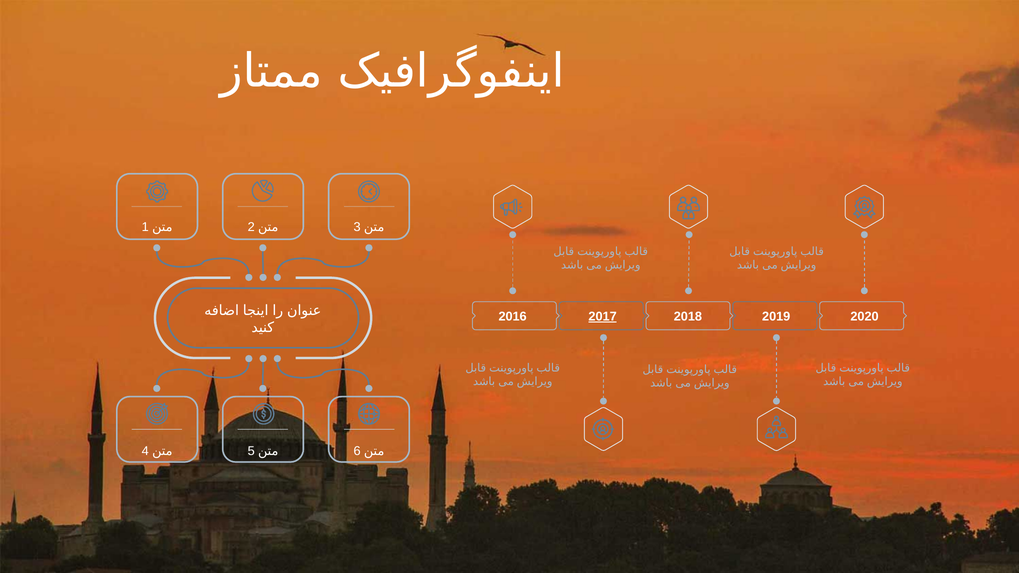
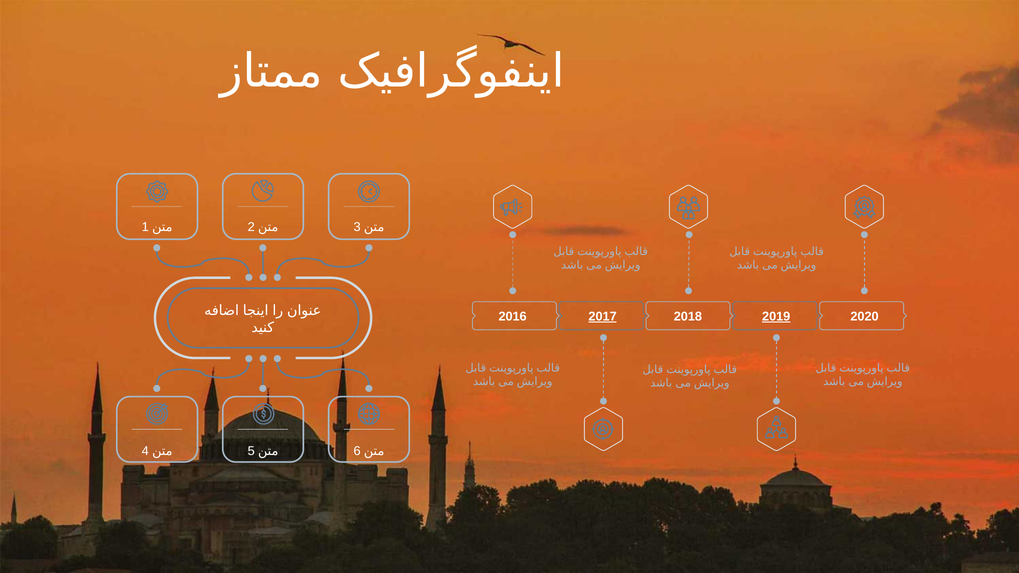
2019 underline: none -> present (776, 317)
